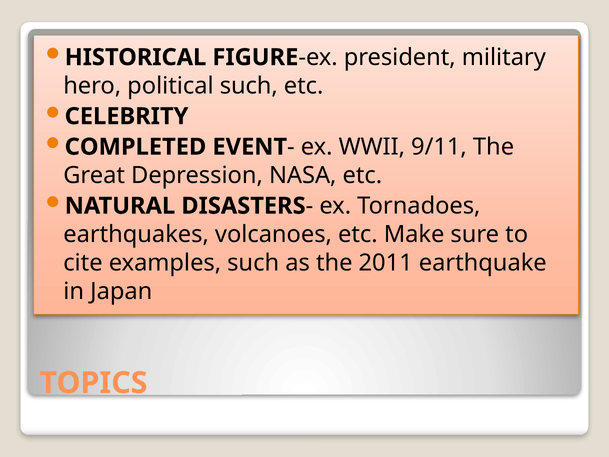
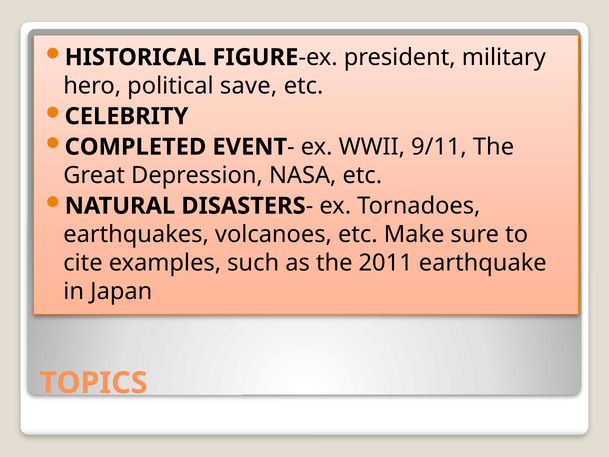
political such: such -> save (249, 86)
